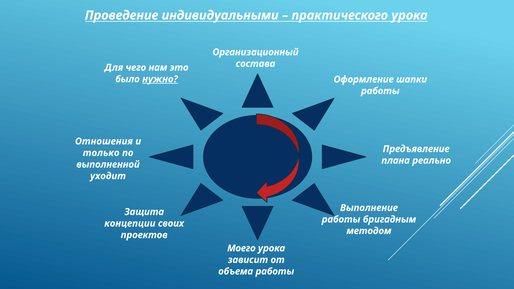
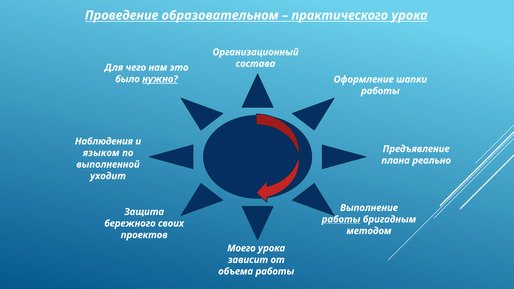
индивидуальными: индивидуальными -> образовательном (220, 15)
Отношения: Отношения -> Наблюдения (104, 141)
только: только -> языком (101, 153)
работы underline: none -> present (341, 219)
концепции: концепции -> бережного (130, 224)
